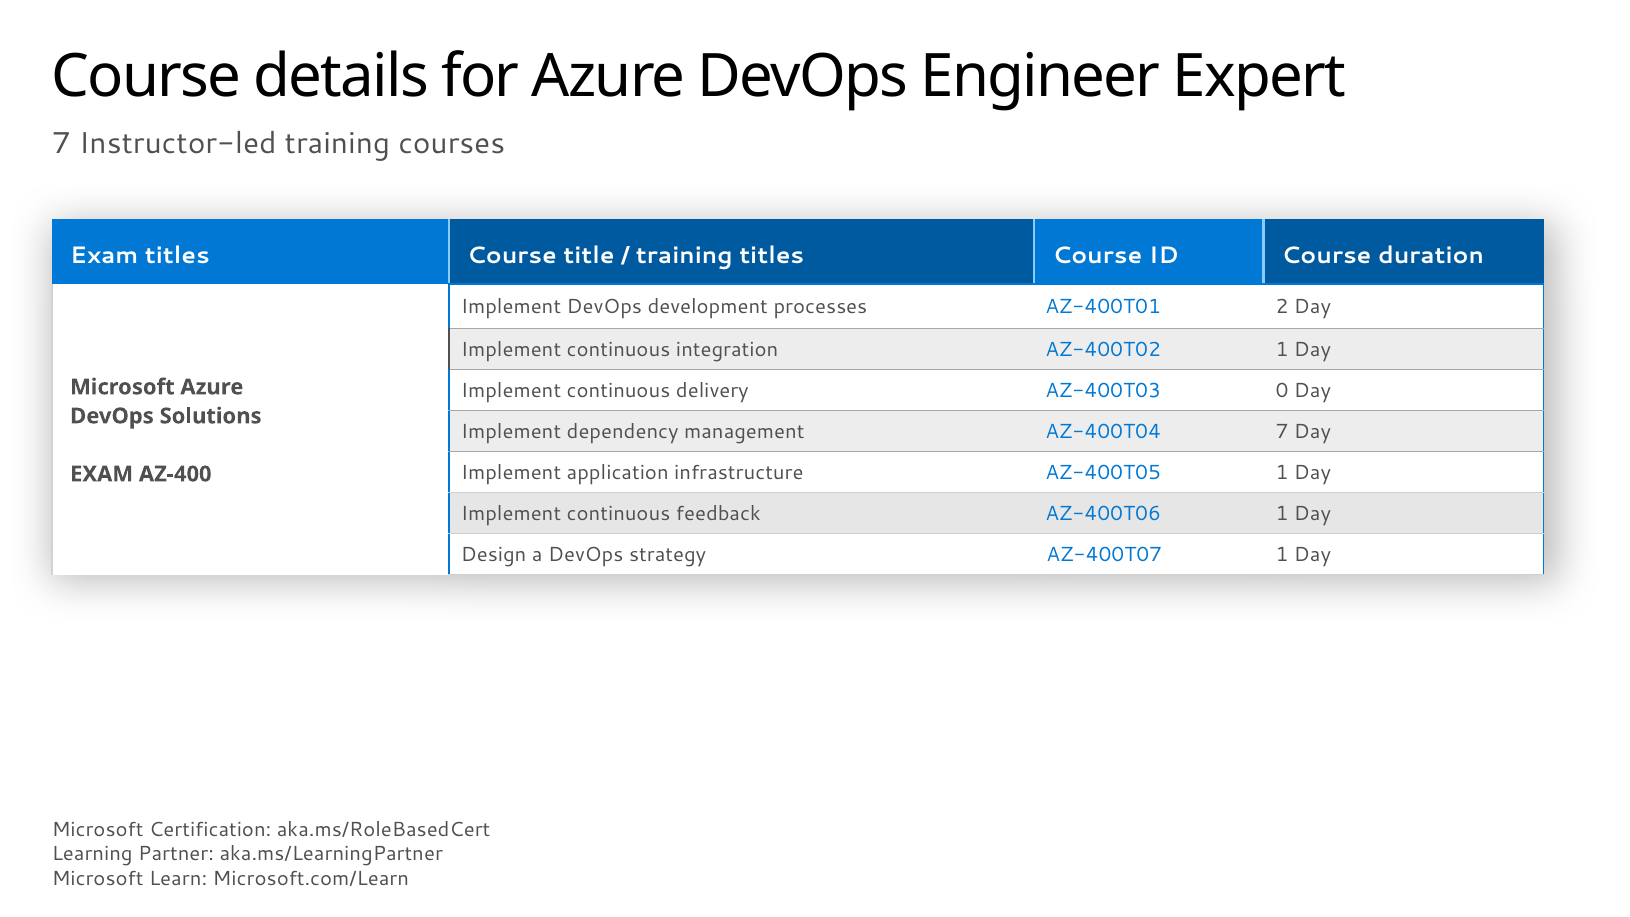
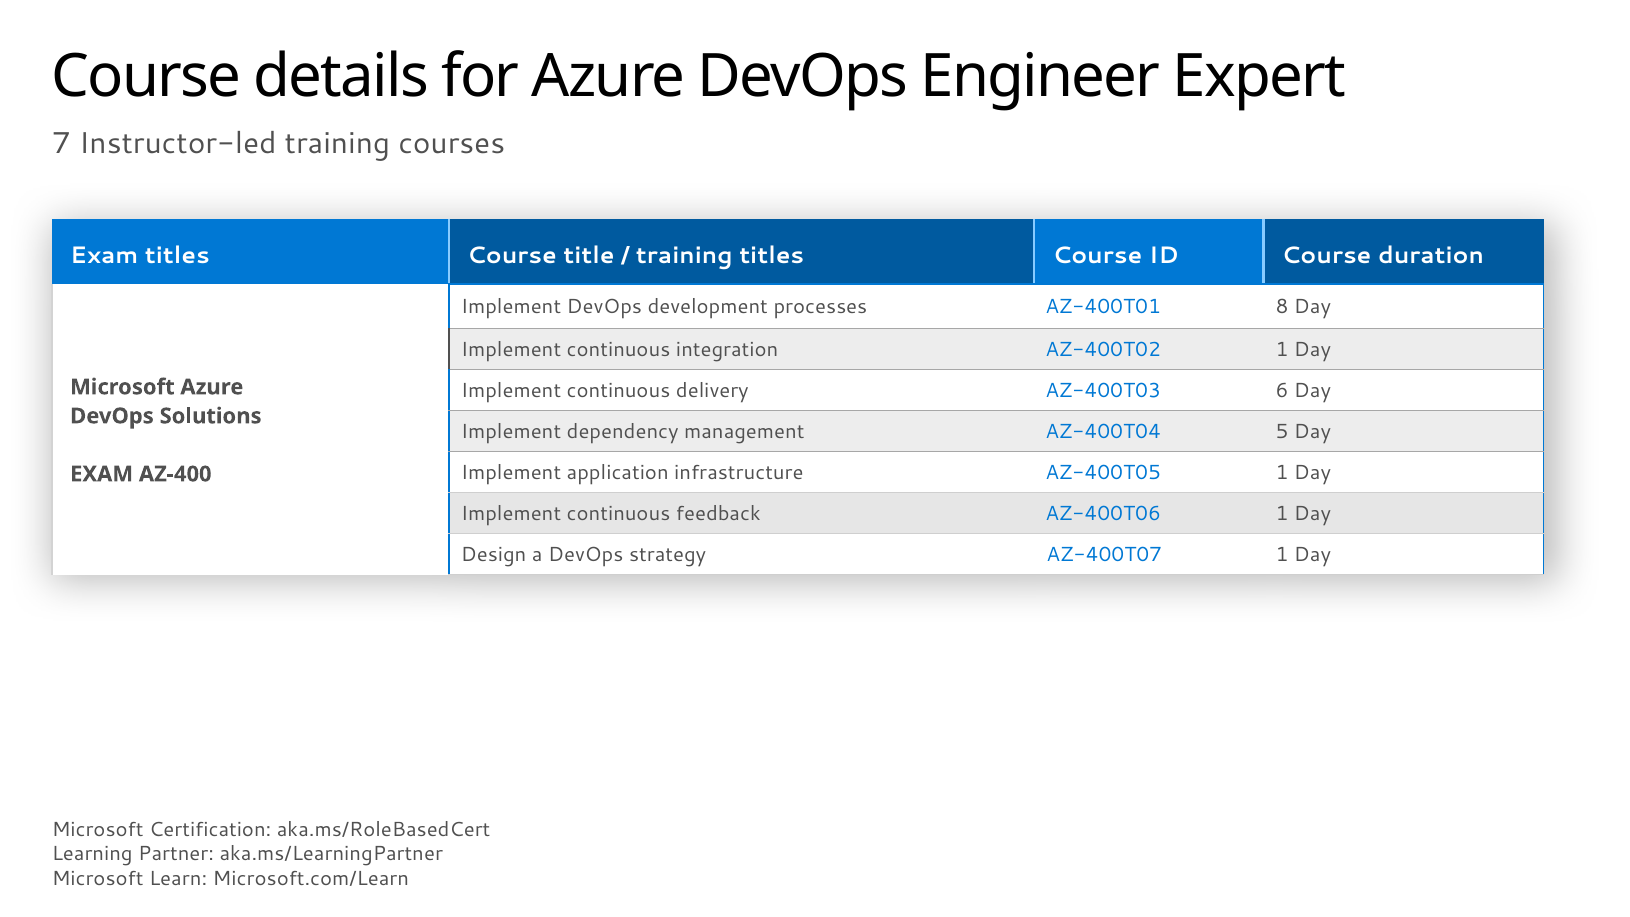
2: 2 -> 8 (1282, 307)
0: 0 -> 6 (1282, 391)
AZ-400T04 7: 7 -> 5 (1282, 432)
